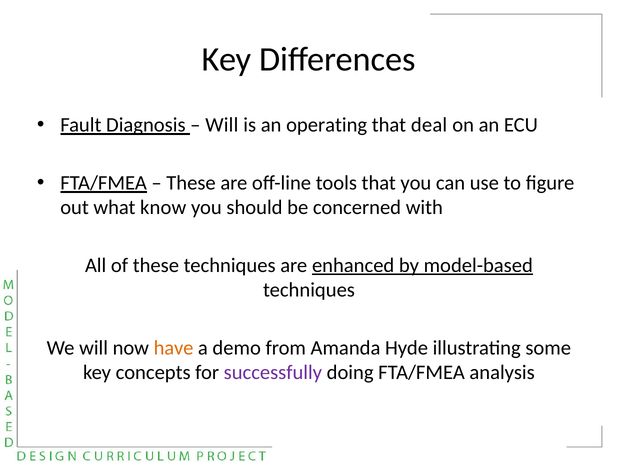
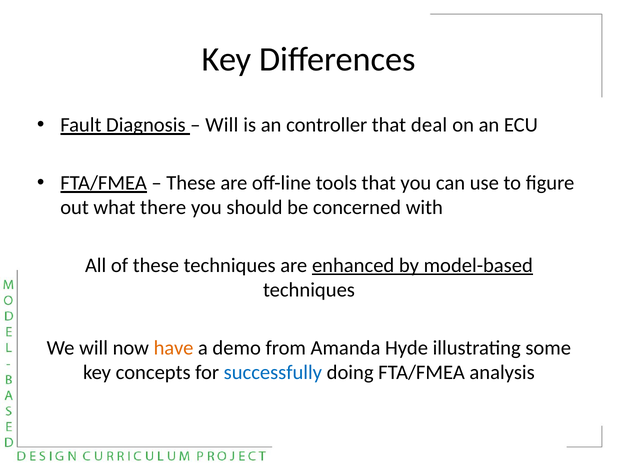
operating: operating -> controller (327, 125)
know: know -> there (163, 207)
successfully colour: purple -> blue (273, 372)
